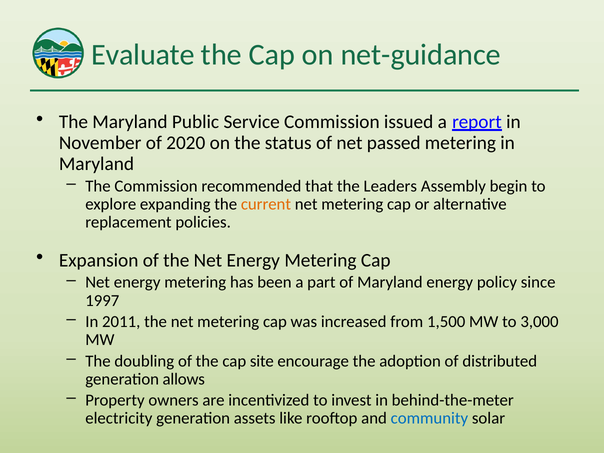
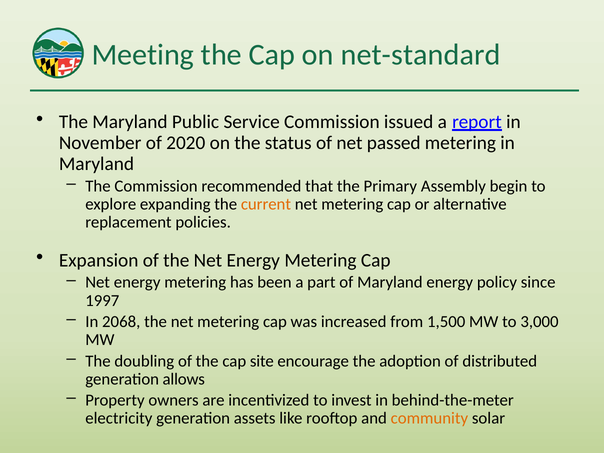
Evaluate: Evaluate -> Meeting (143, 55)
net-guidance: net-guidance -> net-standard (421, 55)
Leaders: Leaders -> Primary (390, 186)
2011: 2011 -> 2068 (121, 322)
community colour: blue -> orange (429, 418)
